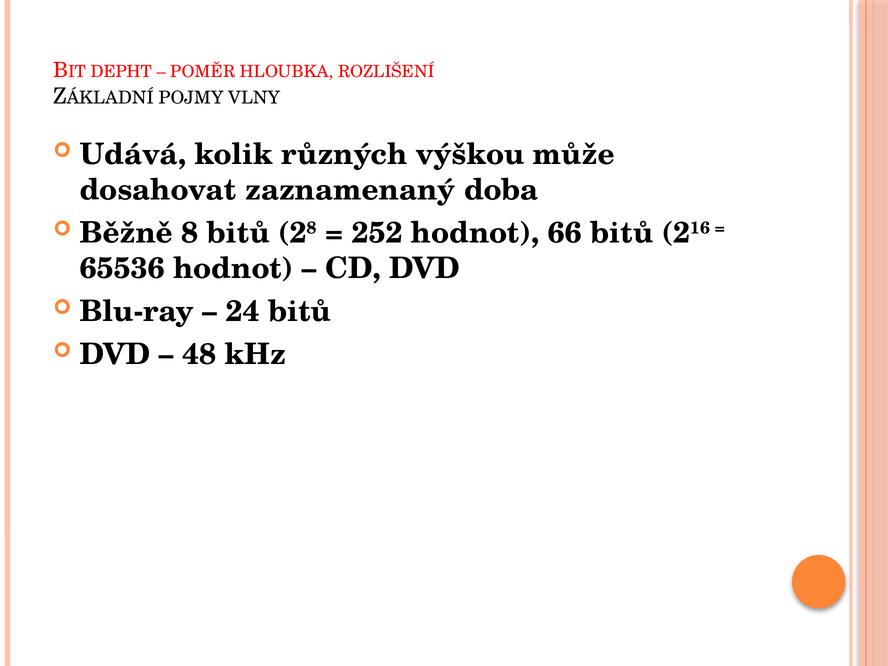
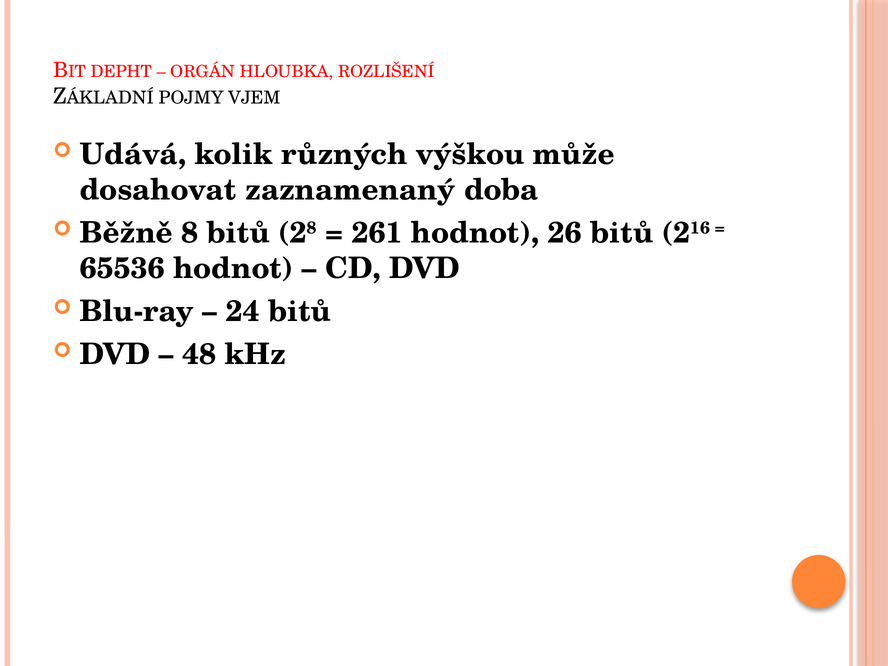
POMĚR: POMĚR -> ORGÁN (203, 72)
VLNY: VLNY -> VJEM (254, 98)
252: 252 -> 261 (377, 233)
66: 66 -> 26 (565, 233)
